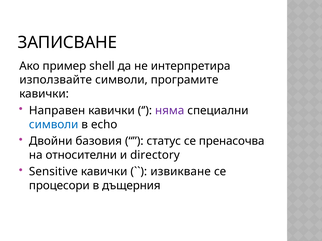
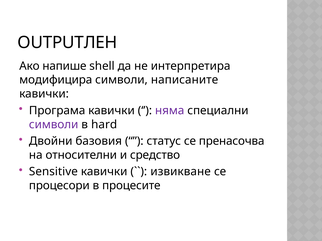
ЗАПИСВАНЕ: ЗАПИСВАНЕ -> OUTPUTЛЕН (67, 42)
пример: пример -> напише (64, 66)
използвайте: използвайте -> модифицира (56, 80)
програмите: програмите -> написаните (185, 80)
Направен: Направен -> Програма (57, 111)
символи colour: blue -> purple (54, 125)
echo: echo -> hard (104, 125)
directory: directory -> средство (155, 155)
дъщерния: дъщерния -> процесите (131, 186)
